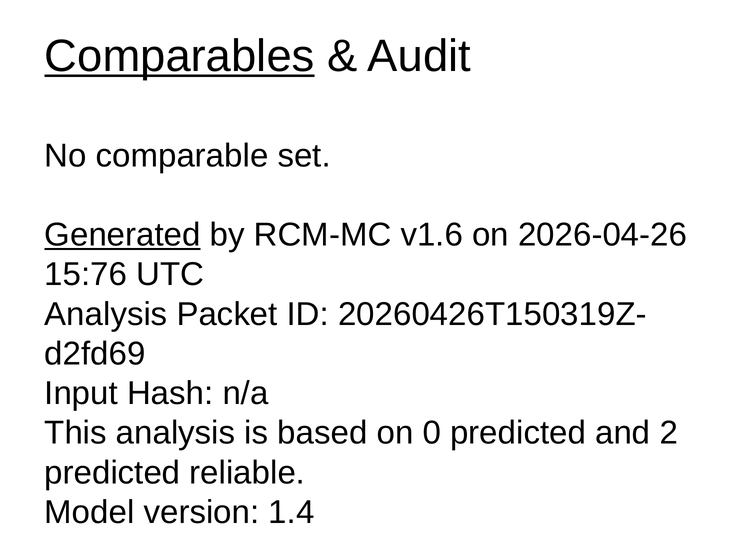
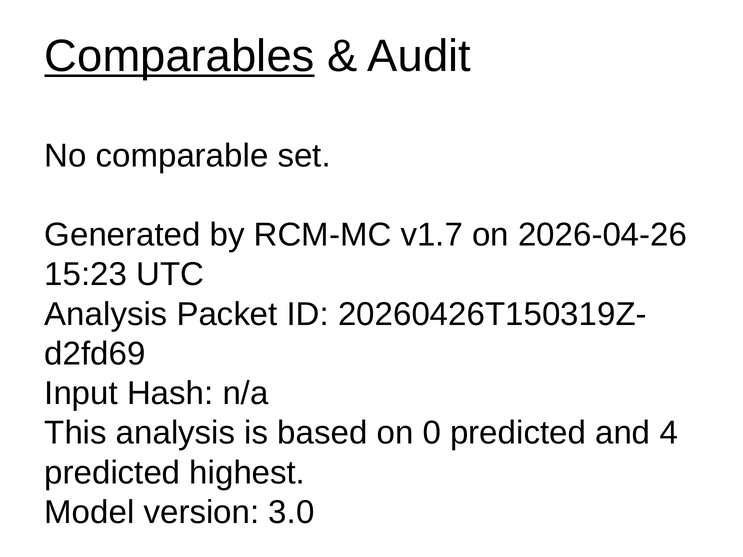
Generated underline: present -> none (122, 235)
v1.6: v1.6 -> v1.7 (432, 235)
15:76: 15:76 -> 15:23 (86, 275)
2: 2 -> 4 (669, 433)
reliable: reliable -> highest (247, 473)
1.4: 1.4 -> 3.0 (291, 513)
